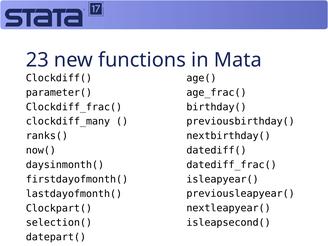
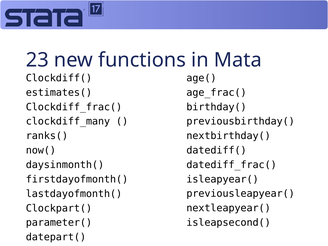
parameter(: parameter( -> estimates( (59, 93)
selection(: selection( -> parameter( (59, 223)
